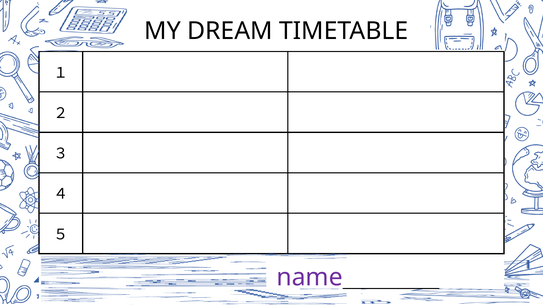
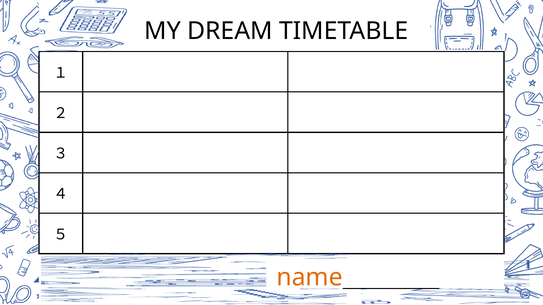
name colour: purple -> orange (310, 278)
